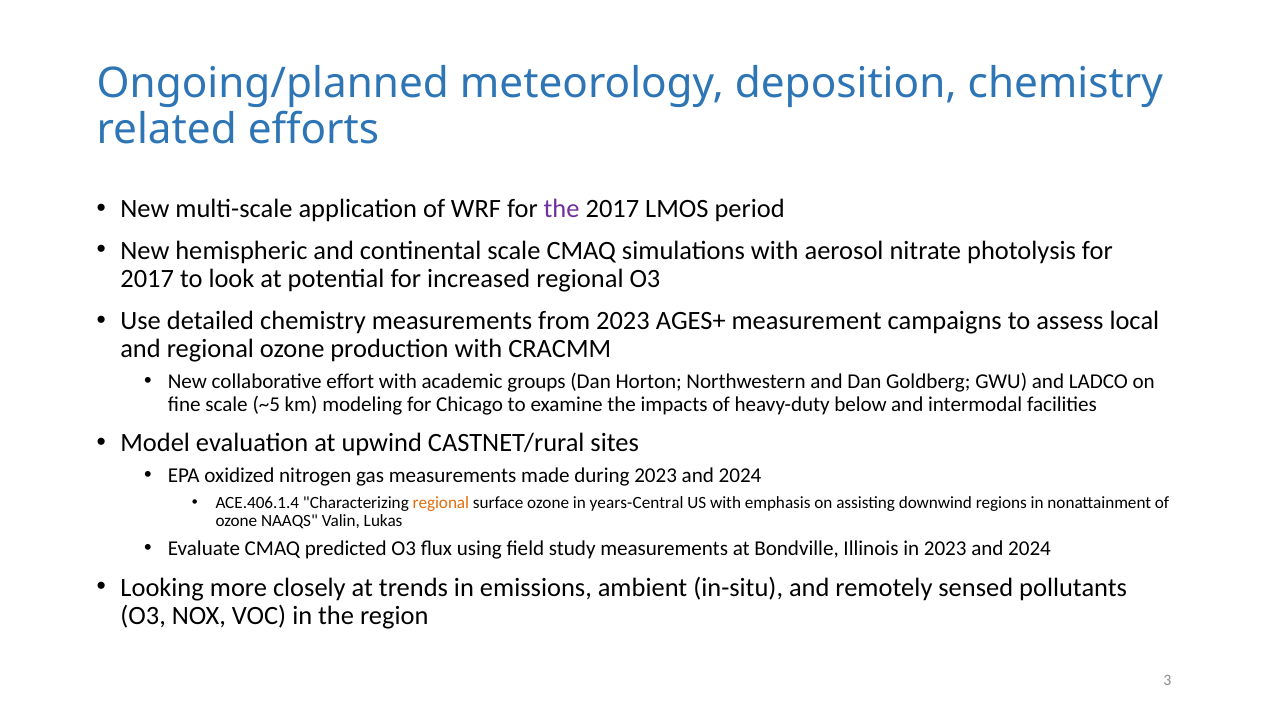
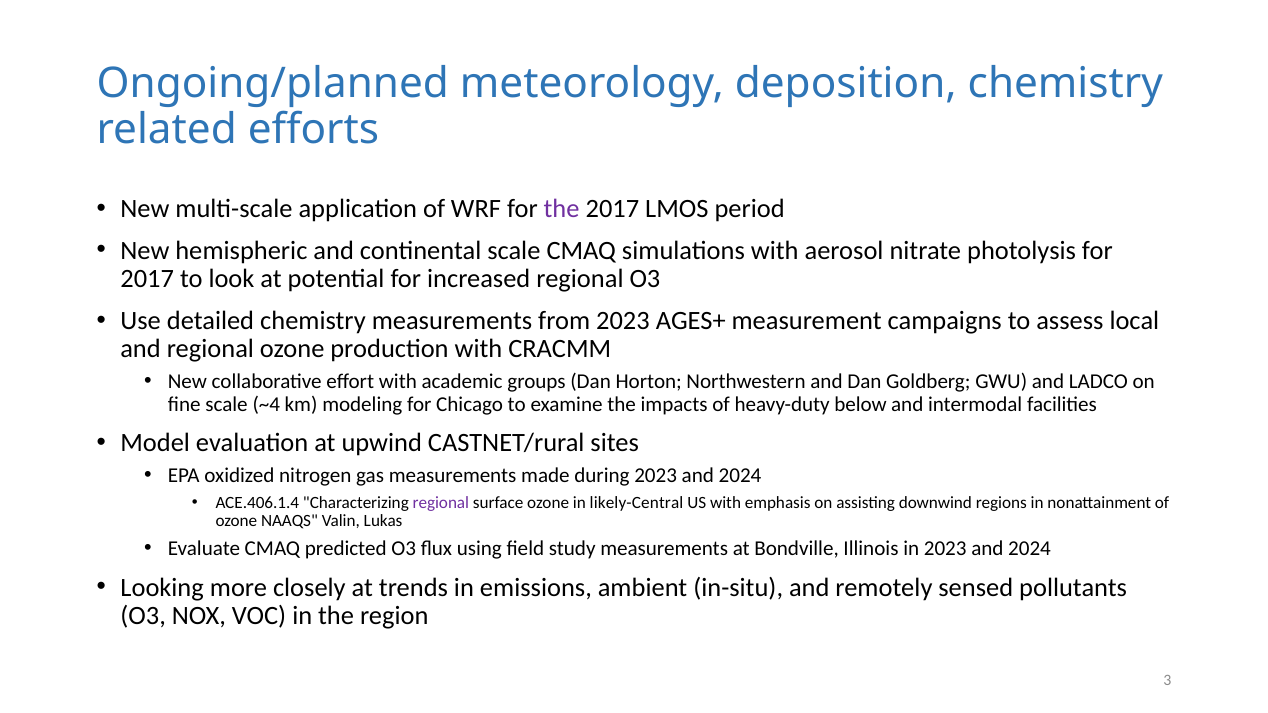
~5: ~5 -> ~4 (266, 404)
regional colour: orange -> purple (441, 503)
years-Central: years-Central -> likely-Central (637, 503)
